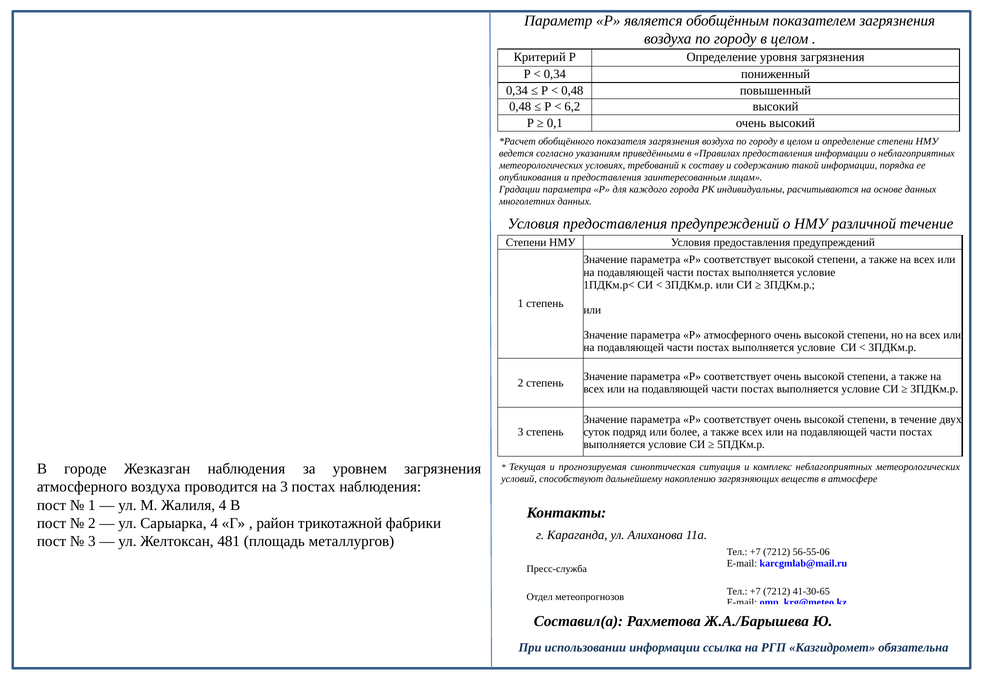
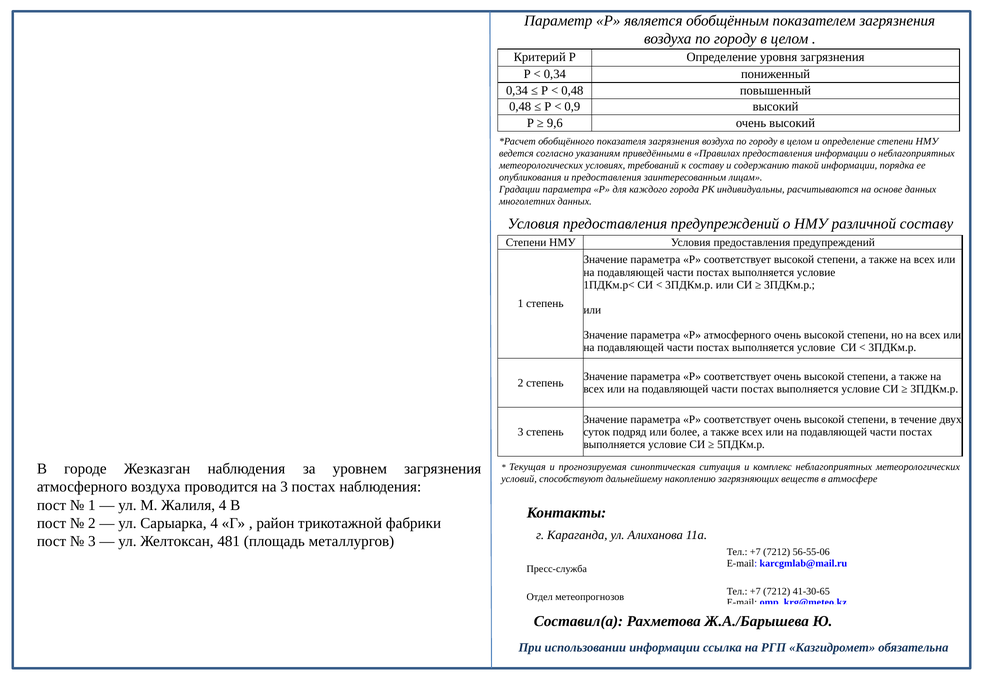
6,2: 6,2 -> 0,9 (572, 107)
0,1: 0,1 -> 9,6 (555, 123)
различной течение: течение -> составу (927, 224)
